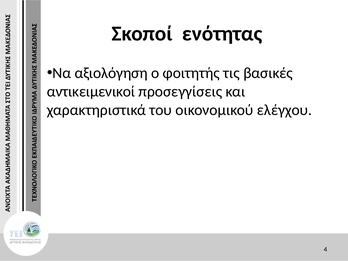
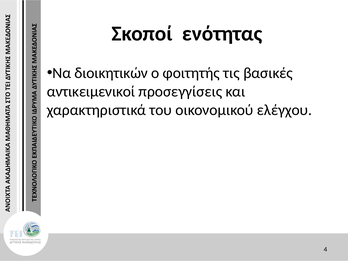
αξιολόγηση: αξιολόγηση -> διοικητικών (111, 73)
